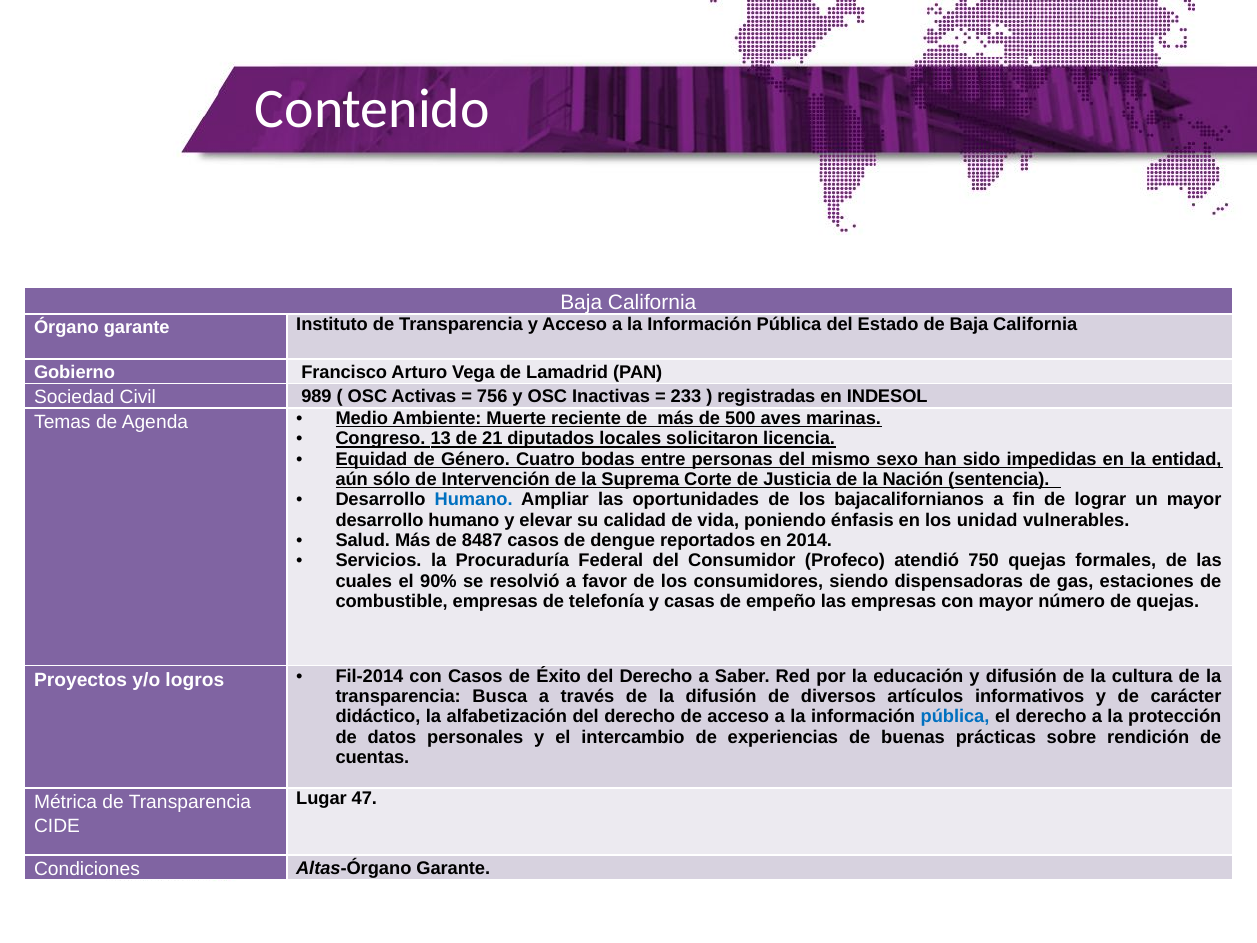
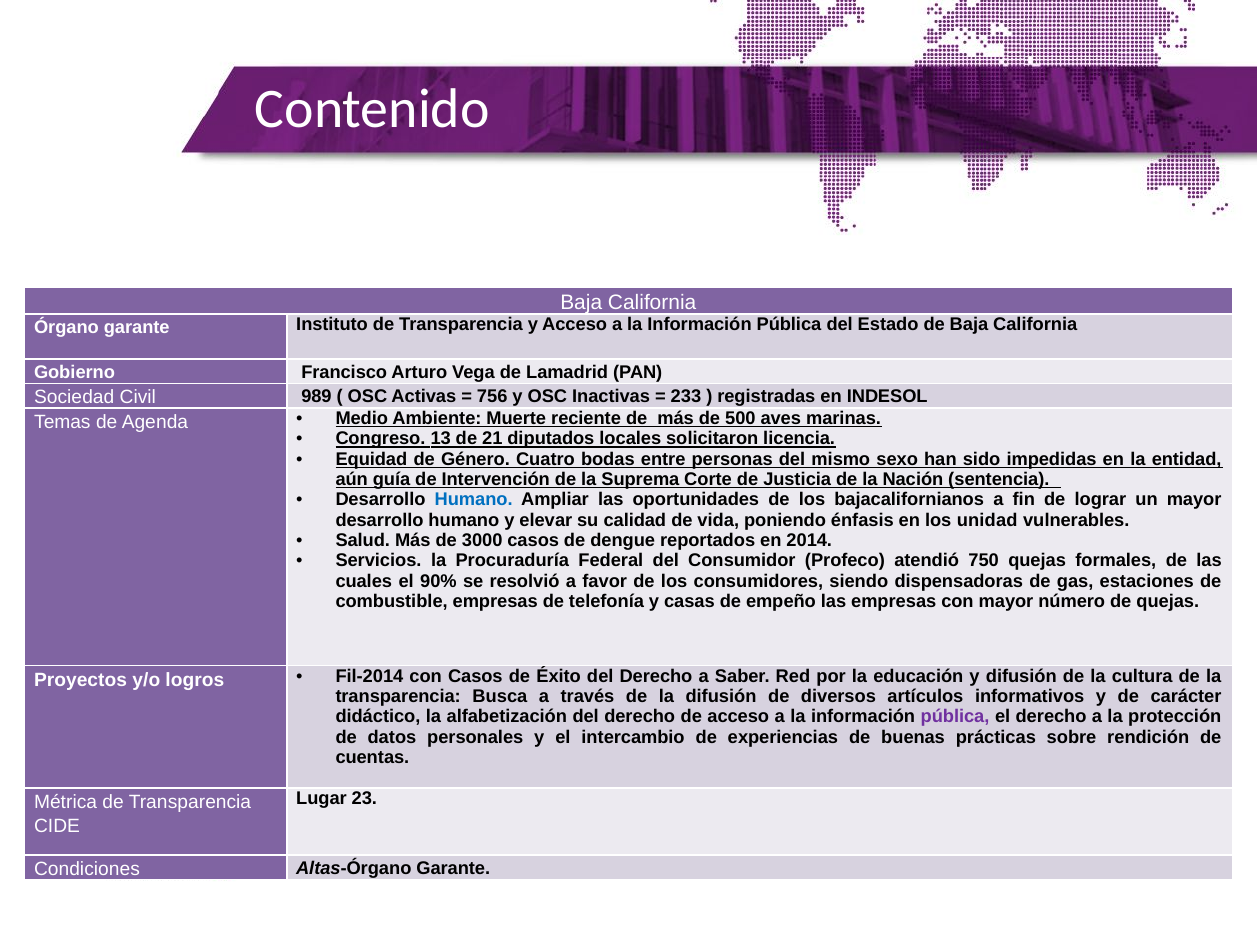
sólo: sólo -> guía (392, 479)
8487: 8487 -> 3000 (482, 540)
pública colour: blue -> purple (955, 717)
47: 47 -> 23 (364, 798)
